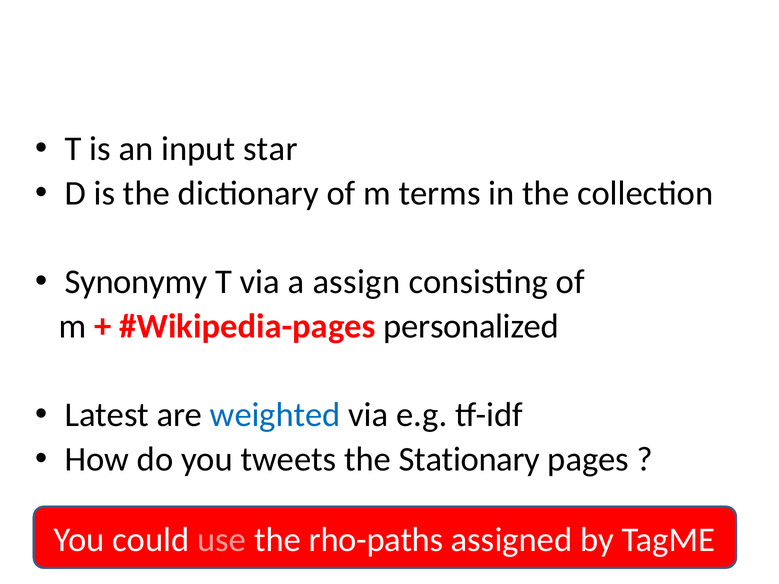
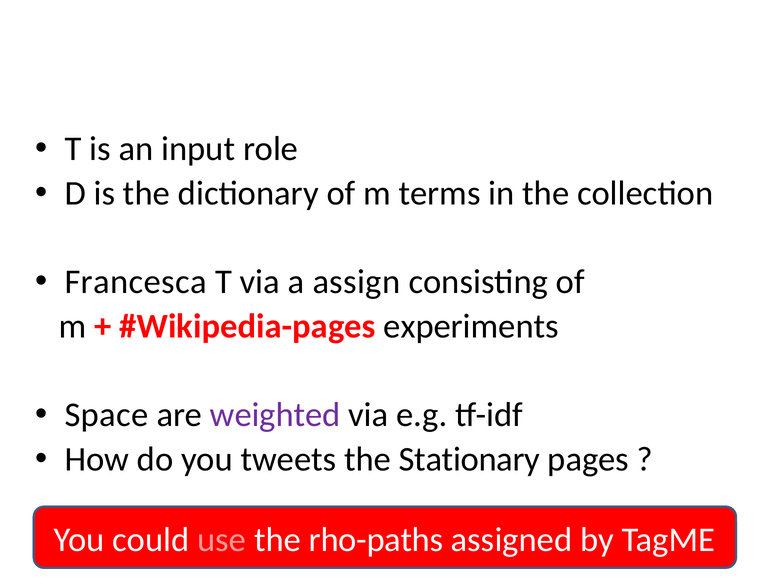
star: star -> role (271, 149)
Synonymy: Synonymy -> Francesca (136, 282)
personalized: personalized -> experiments (471, 326)
Latest: Latest -> Space (107, 415)
weighted colour: blue -> purple (275, 415)
